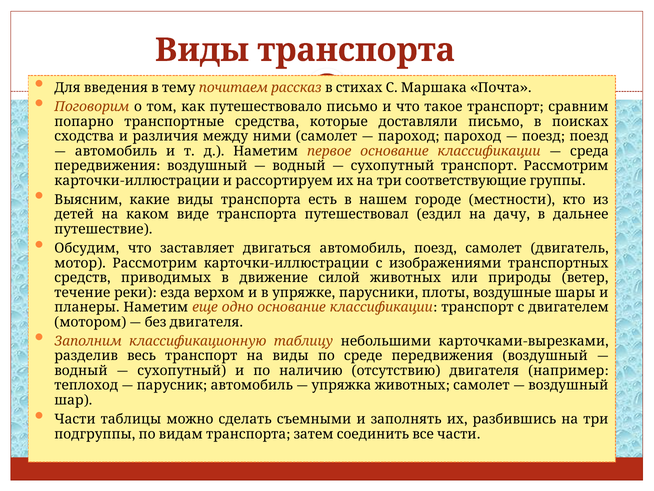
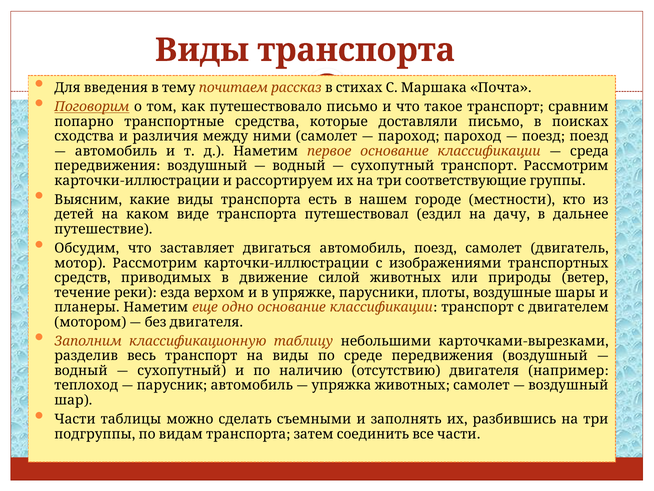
Поговорим underline: none -> present (92, 107)
